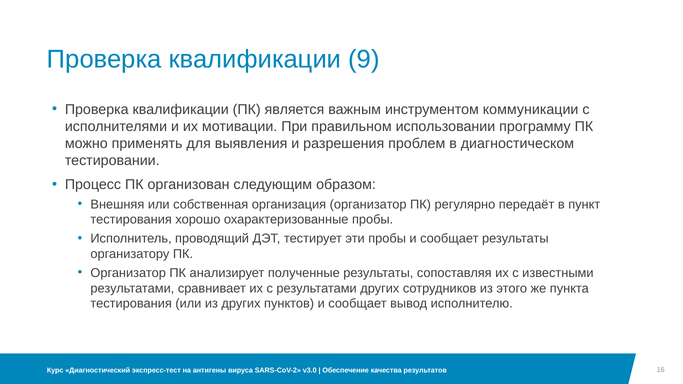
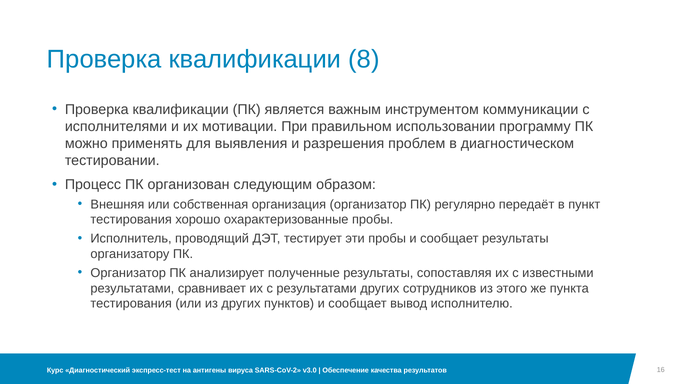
9: 9 -> 8 (364, 59)
